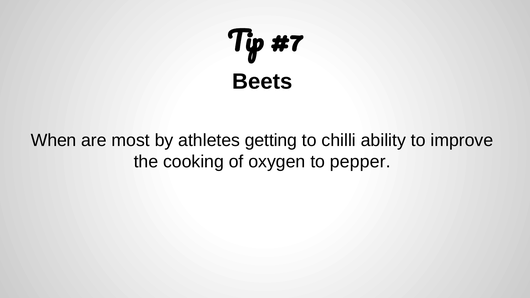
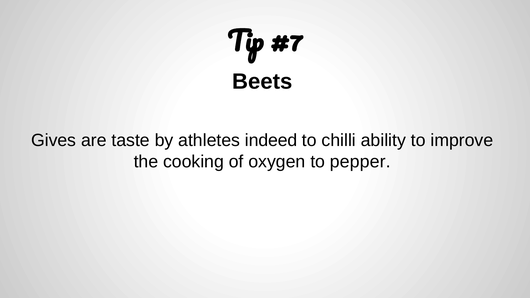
When: When -> Gives (54, 141)
most: most -> taste (131, 141)
getting: getting -> indeed (271, 141)
